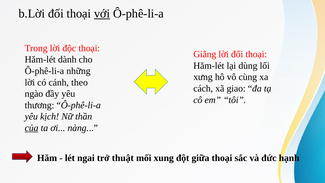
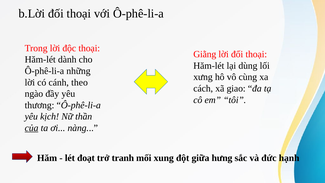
với underline: present -> none (102, 14)
ngai: ngai -> đoạt (86, 158)
thuật: thuật -> tranh (123, 158)
giữa thoại: thoại -> hưng (222, 158)
